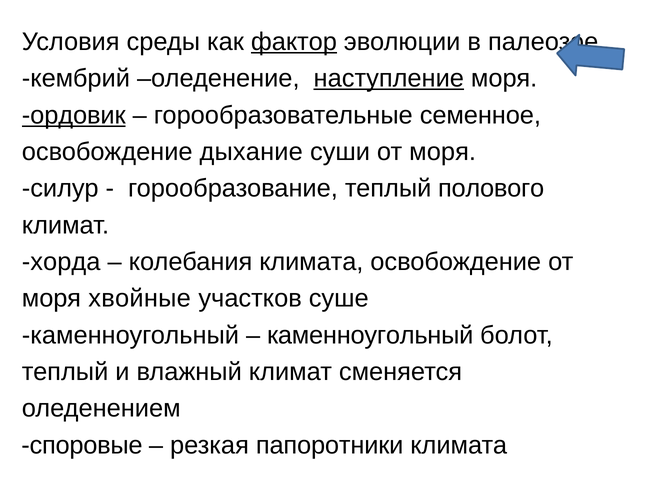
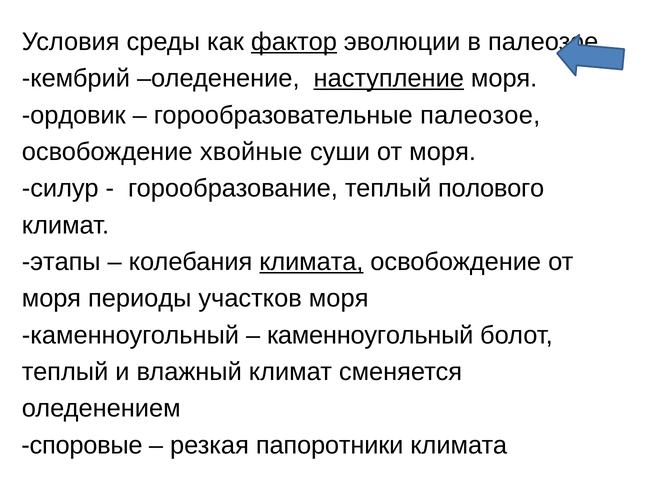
ордовик underline: present -> none (74, 115)
горообразовательные семенное: семенное -> палеозое (480, 115)
дыхание: дыхание -> хвойные (251, 152)
хорда: хорда -> этапы (61, 262)
климата underline: none -> present (311, 262)
хвойные: хвойные -> периоды (140, 298)
участков суше: суше -> моря (339, 298)
